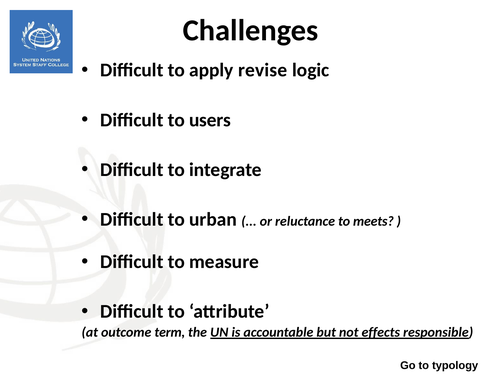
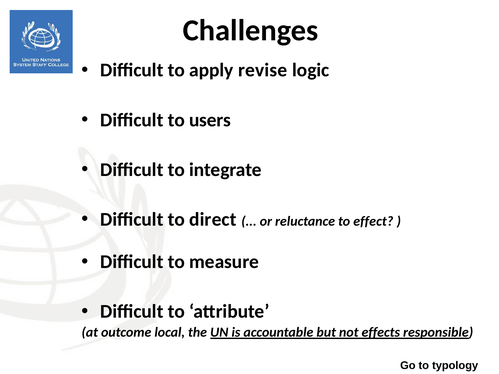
urban: urban -> direct (213, 219)
meets: meets -> effect (373, 221)
term: term -> local (170, 332)
